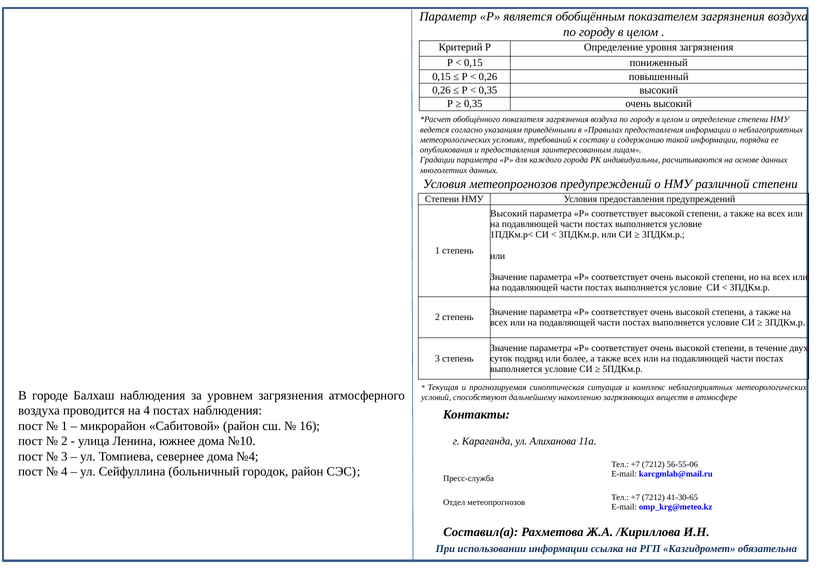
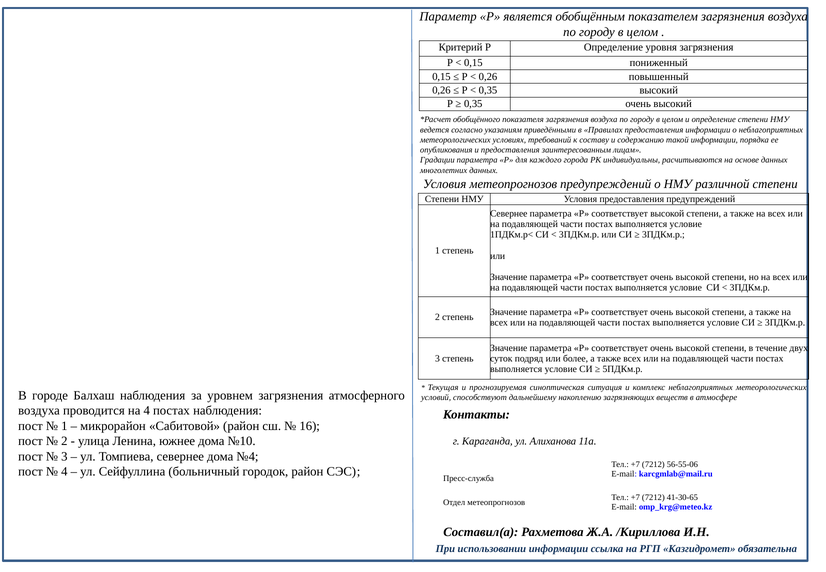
Высокий: Высокий -> Севернее (509, 214)
